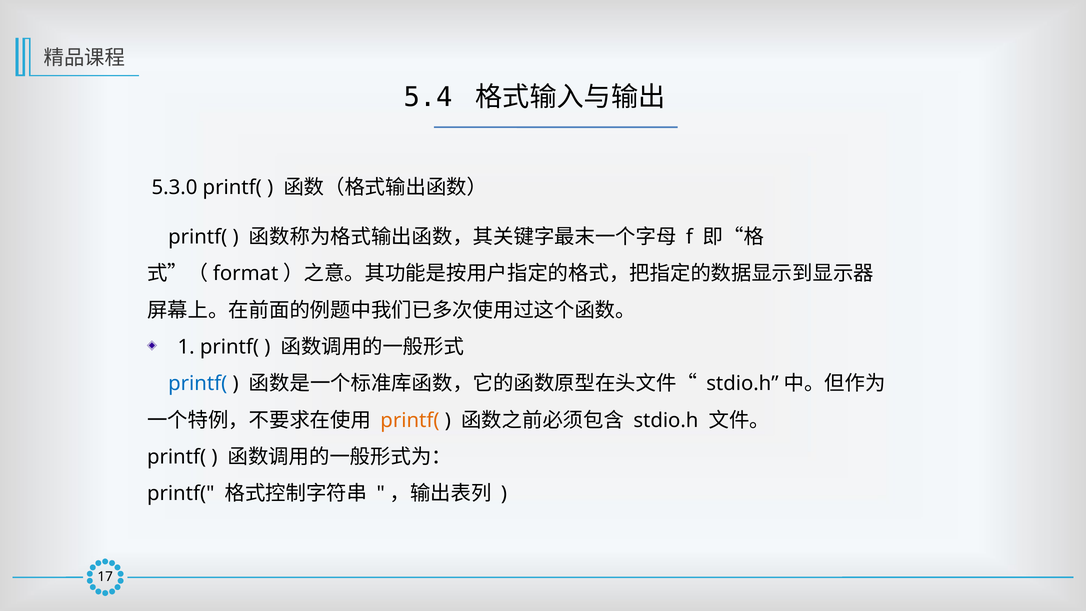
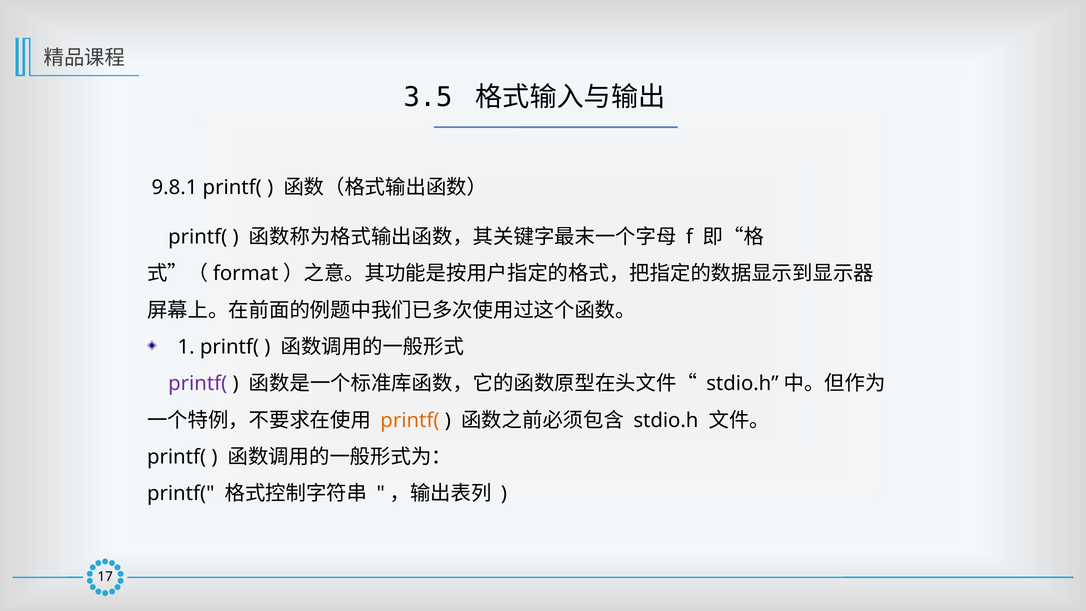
5.4: 5.4 -> 3.5 (428, 97)
5.3.0: 5.3.0 -> 9.8.1 (175, 188)
printf( colour: blue -> purple (198, 384)
